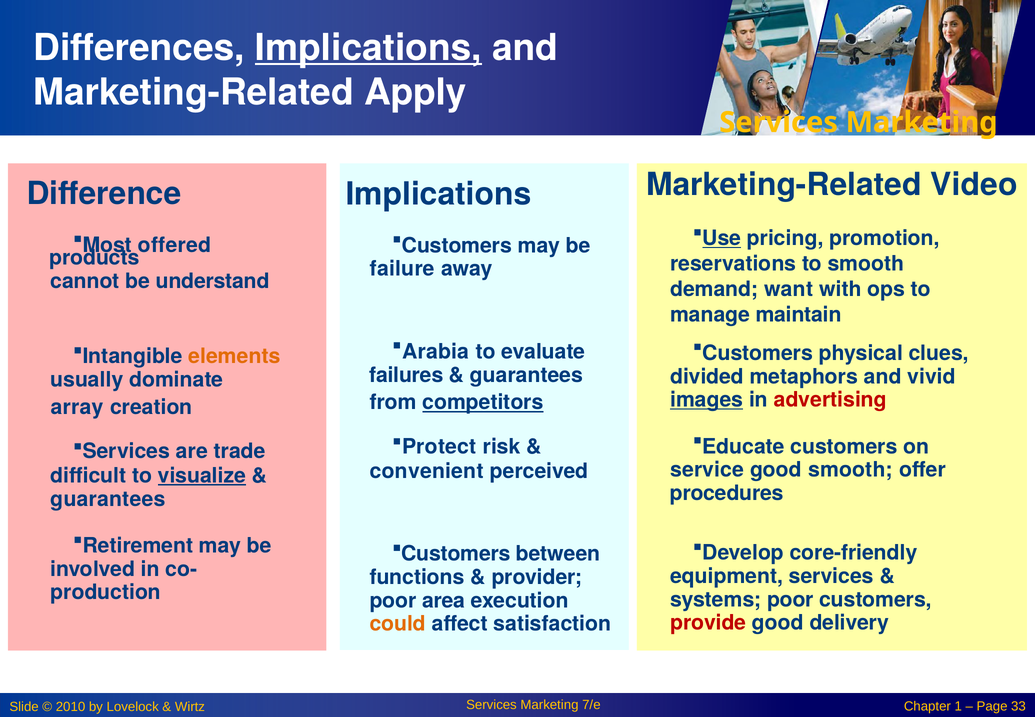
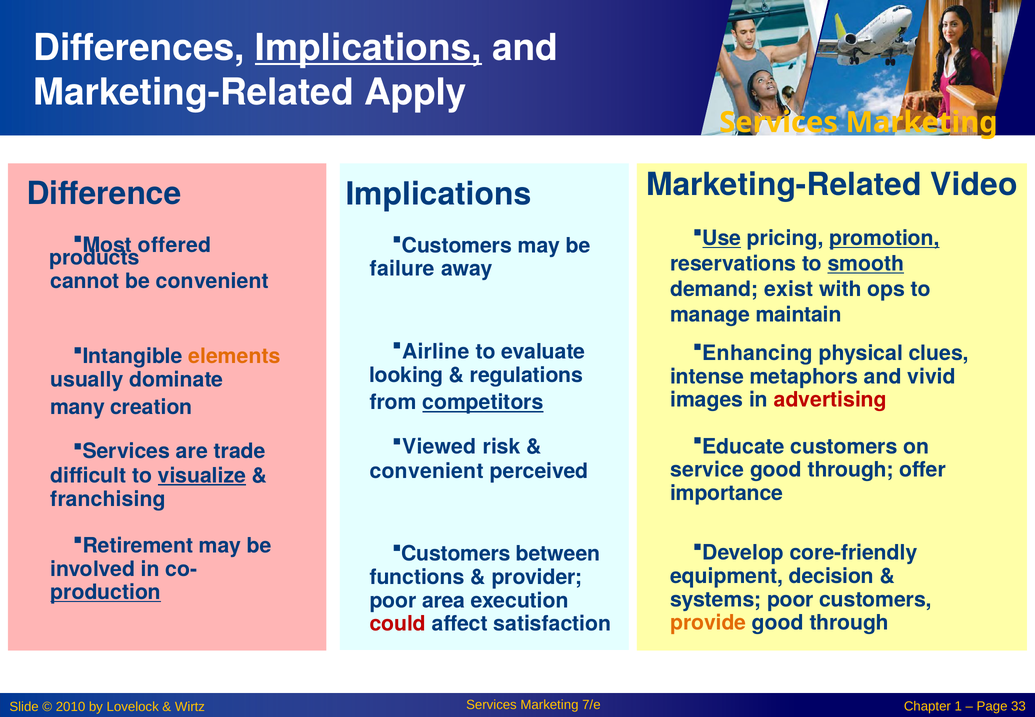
promotion underline: none -> present (884, 238)
smooth underline: none -> present (866, 264)
be understand: understand -> convenient (213, 281)
want: want -> exist (789, 289)
Arabia: Arabia -> Airline (436, 352)
Customers: Customers -> Enhancing (758, 353)
failures: failures -> looking (406, 375)
guarantees: guarantees -> regulations (526, 375)
divided: divided -> intense (707, 376)
images underline: present -> none (707, 400)
array: array -> many (77, 407)
Protect: Protect -> Viewed (439, 446)
smooth: smooth -> through (851, 470)
procedures: procedures -> importance (727, 493)
guarantees: guarantees -> franchising (108, 499)
equipment services: services -> decision (831, 576)
production underline: none -> present (106, 592)
provide colour: red -> orange (708, 623)
delivery: delivery -> through (849, 623)
could colour: orange -> red (398, 624)
